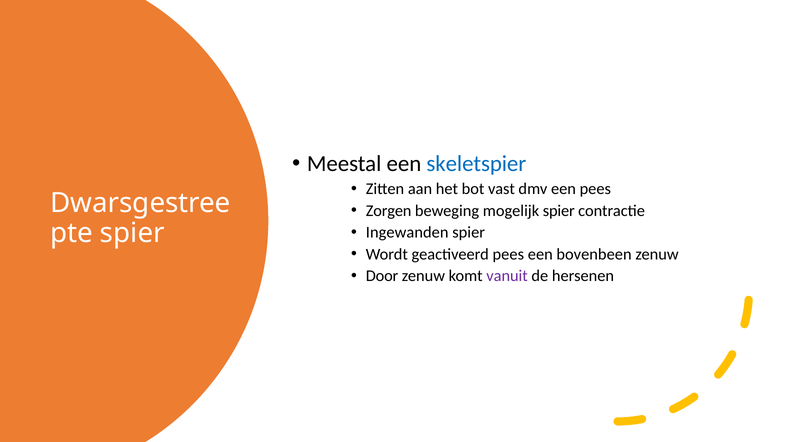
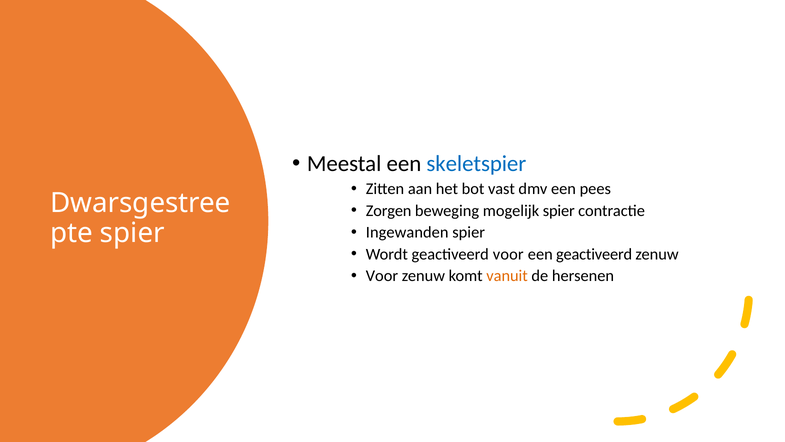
geactiveerd pees: pees -> voor (508, 254)
een bovenbeen: bovenbeen -> geactiveerd (594, 254)
Door: Door -> Voor (382, 276)
vanuit colour: purple -> orange (507, 276)
